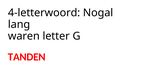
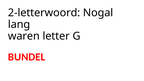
4-letterwoord: 4-letterwoord -> 2-letterwoord (44, 13)
TANDEN: TANDEN -> BUNDEL (27, 57)
